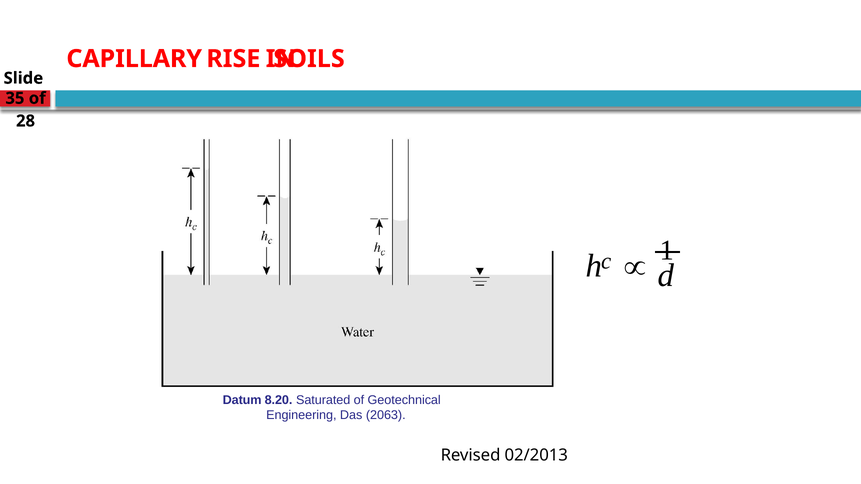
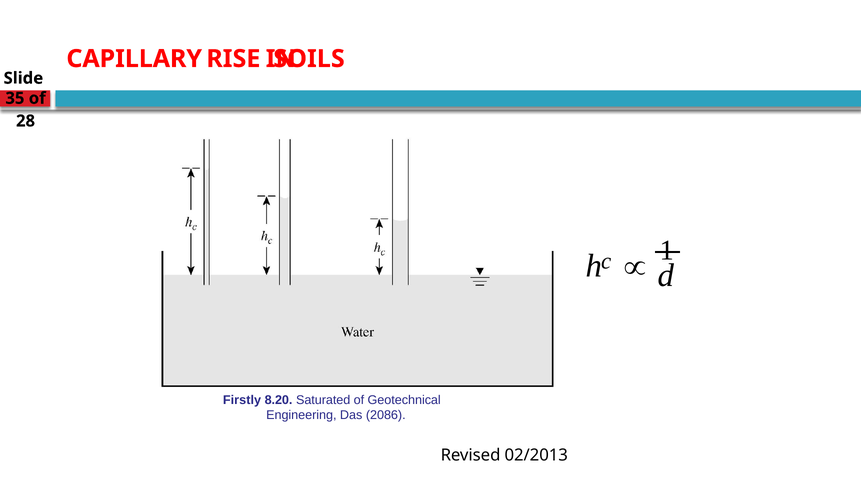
Datum: Datum -> Firstly (242, 400)
2063: 2063 -> 2086 (386, 415)
